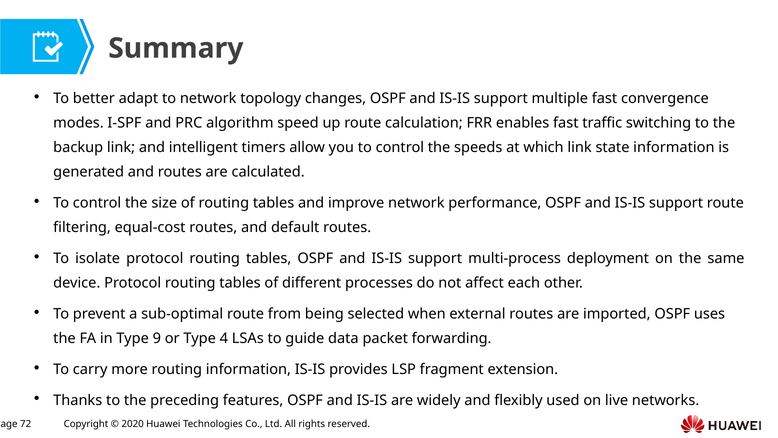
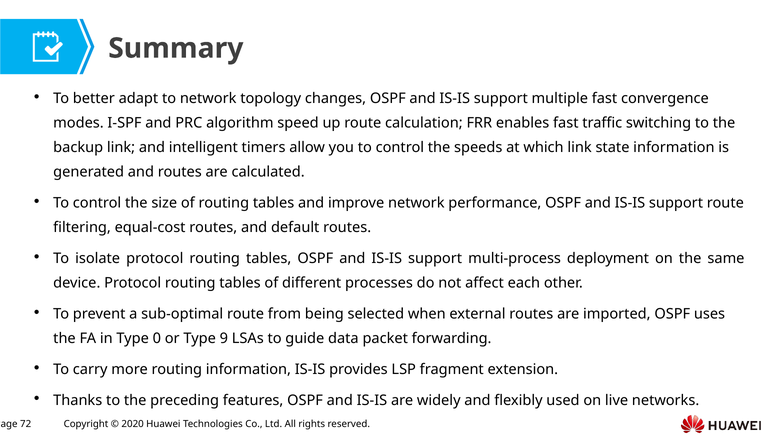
9: 9 -> 0 (157, 338)
4: 4 -> 9 (224, 338)
